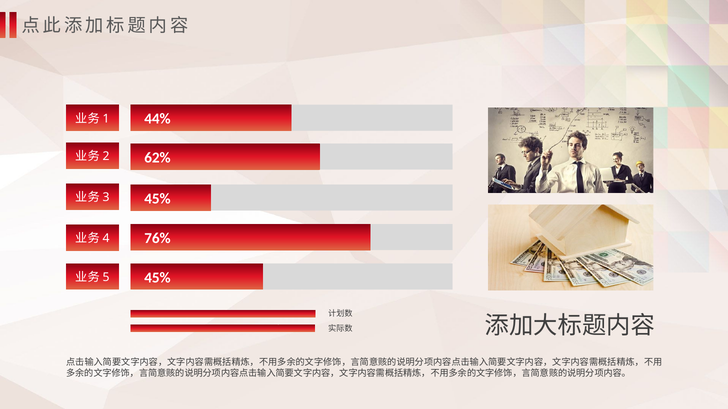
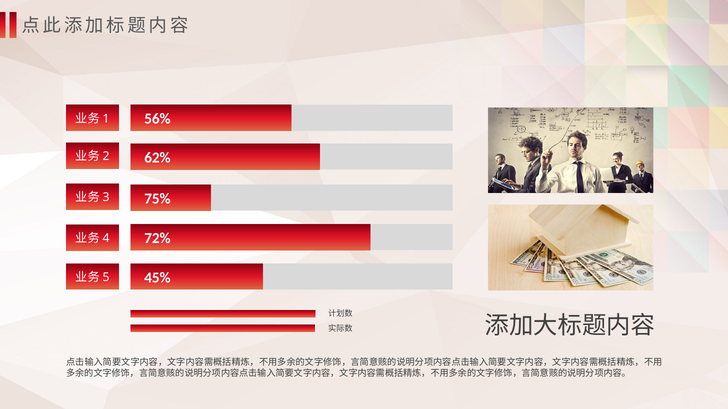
44%: 44% -> 56% (157, 119)
45%: 45% -> 75% (157, 199)
76%: 76% -> 72% (157, 238)
